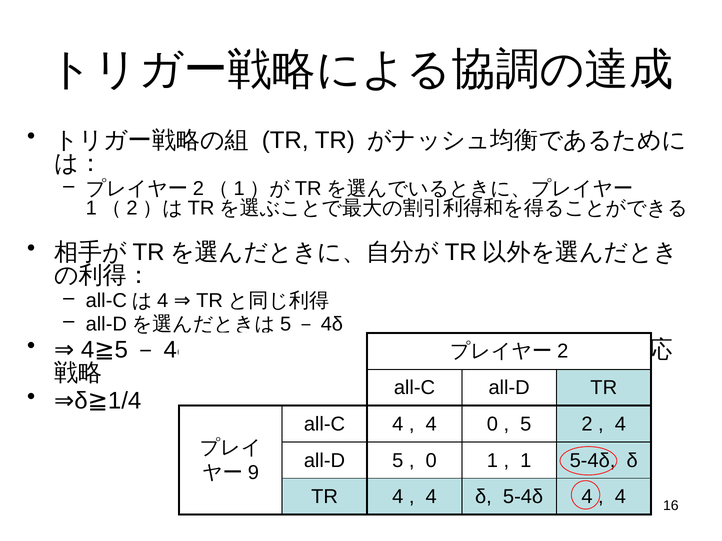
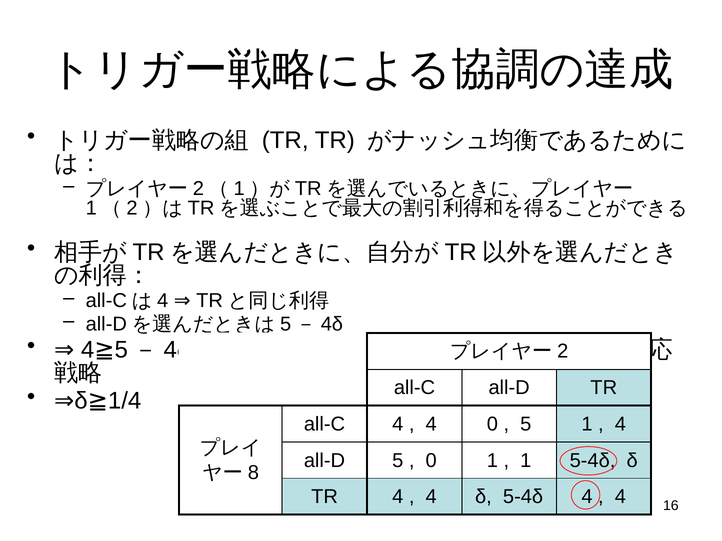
5 2: 2 -> 1 (587, 425)
9: 9 -> 8 (253, 473)
